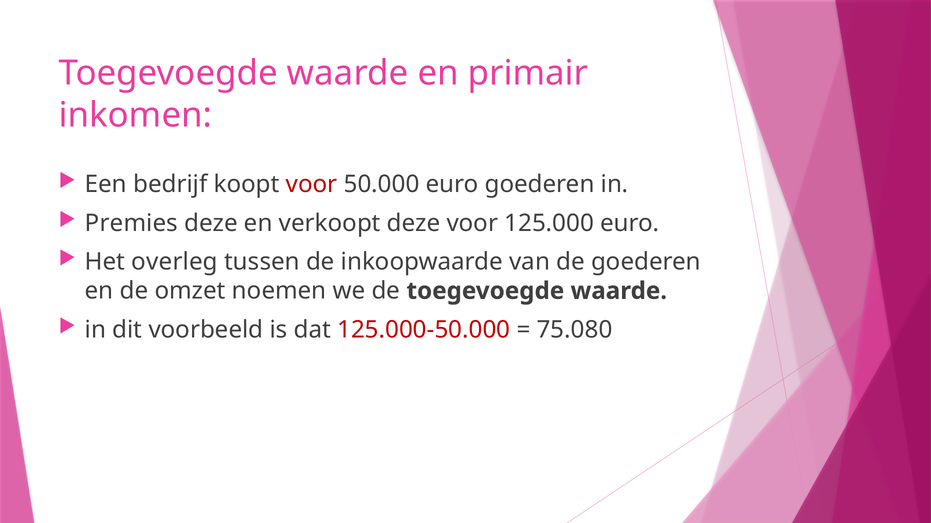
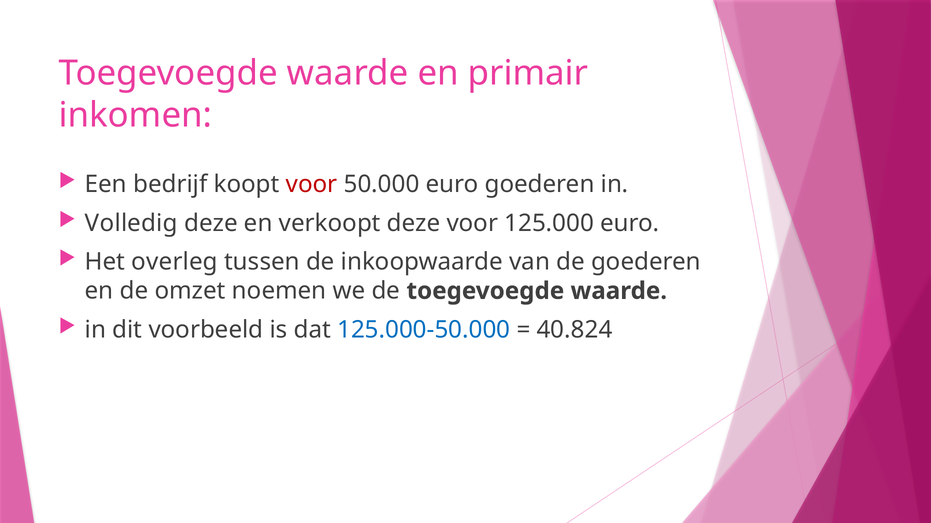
Premies: Premies -> Volledig (131, 223)
125.000-50.000 colour: red -> blue (424, 330)
75.080: 75.080 -> 40.824 (575, 330)
